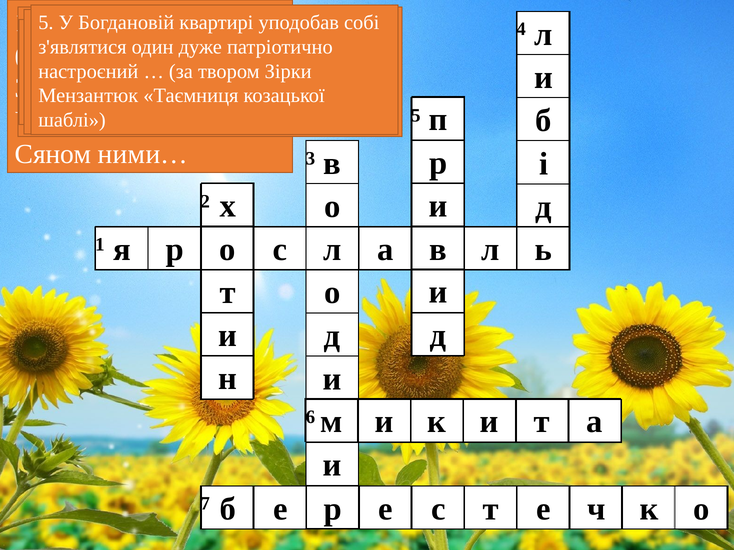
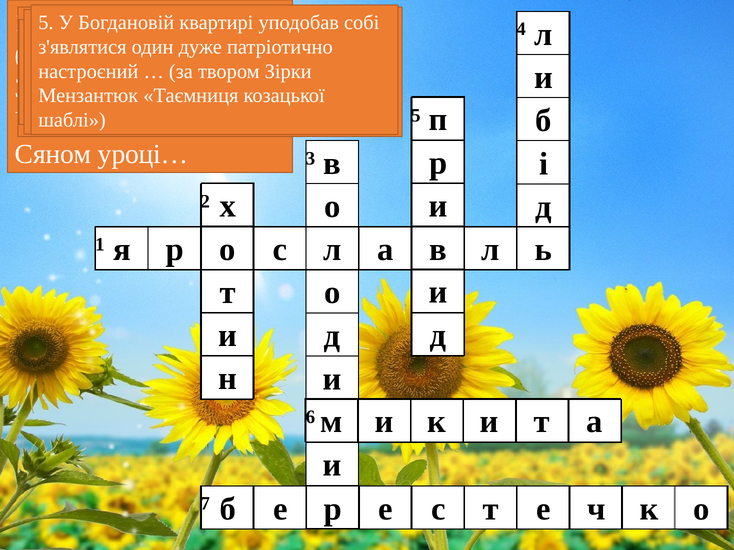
ними…: ними… -> уроці… (143, 154)
